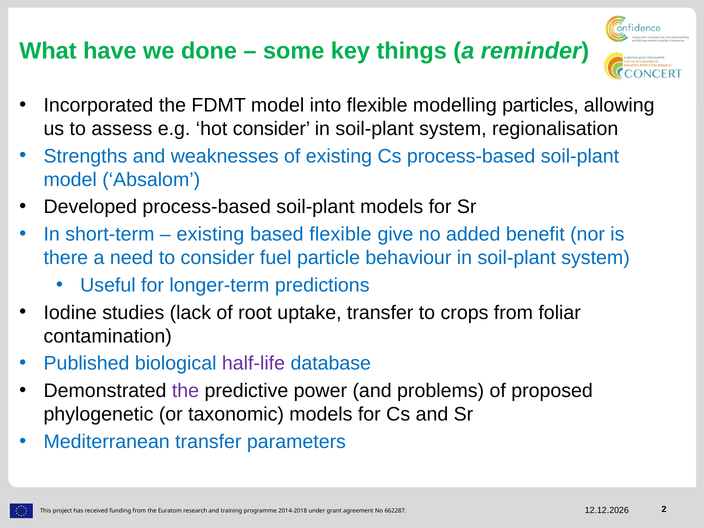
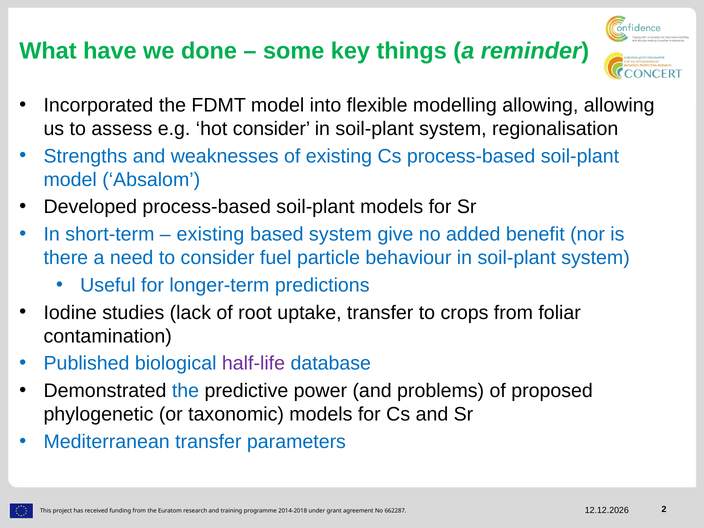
modelling particles: particles -> allowing (540, 105)
based flexible: flexible -> system (340, 234)
the colour: purple -> blue (186, 391)
